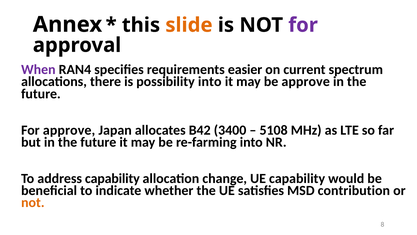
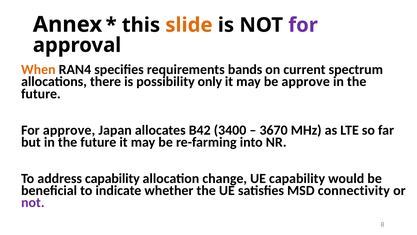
When colour: purple -> orange (38, 70)
easier: easier -> bands (245, 70)
possibility into: into -> only (210, 82)
5108: 5108 -> 3670 (274, 130)
contribution: contribution -> connectivity (354, 190)
not colour: orange -> purple (33, 202)
